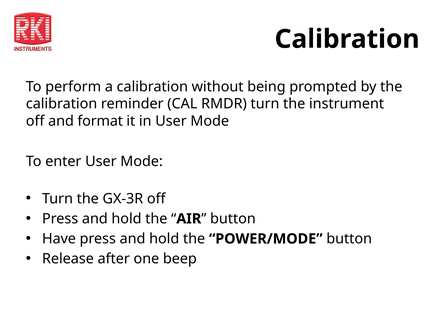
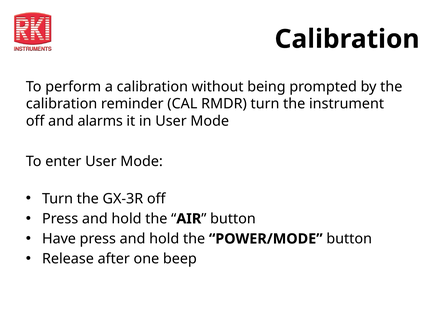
format: format -> alarms (100, 121)
